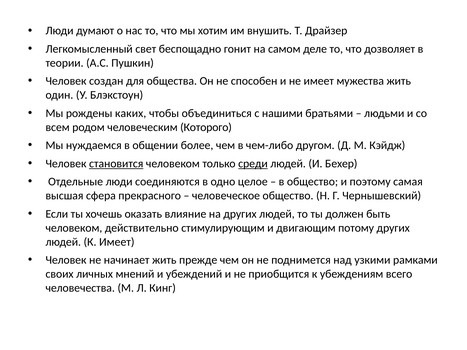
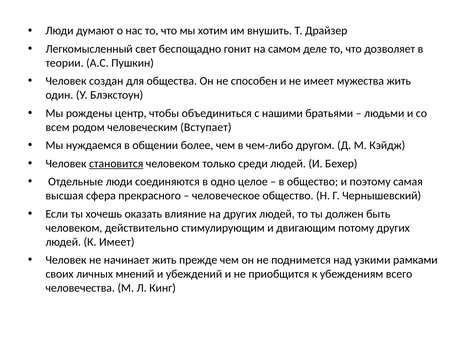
каких: каких -> центр (131, 113)
Которого: Которого -> Вступает (206, 127)
среди underline: present -> none (253, 164)
